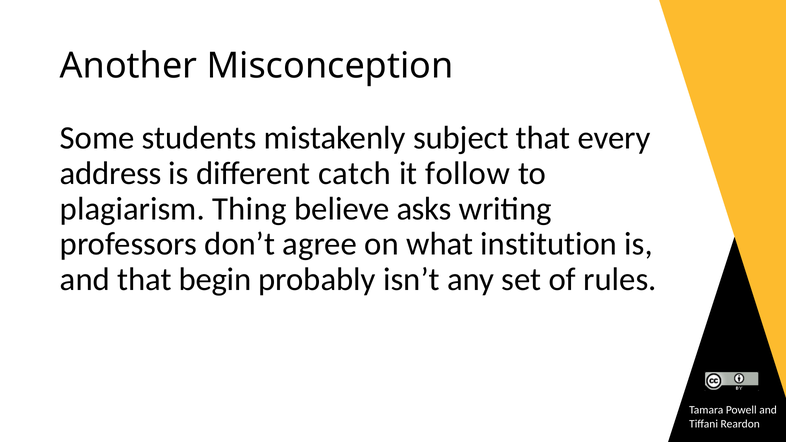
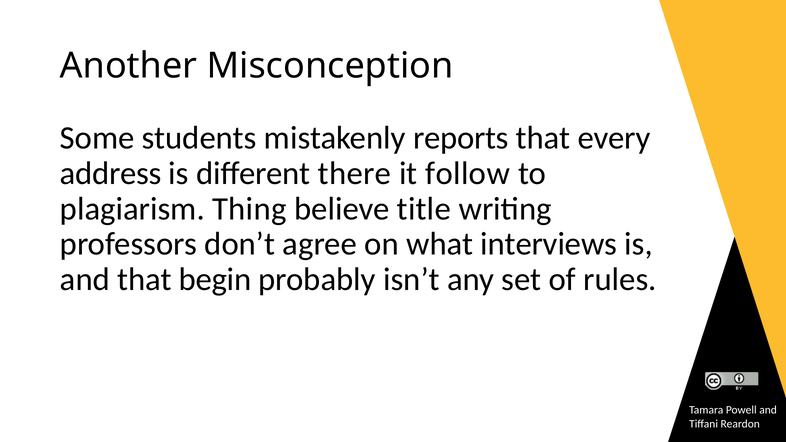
subject: subject -> reports (461, 138)
catch: catch -> there (354, 173)
asks: asks -> title (424, 209)
institution: institution -> interviews (549, 244)
